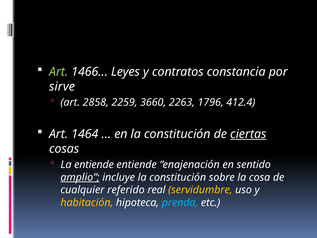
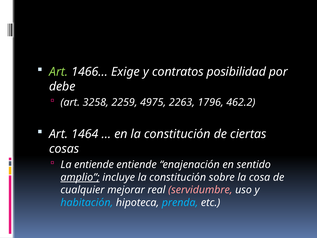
Leyes: Leyes -> Exige (125, 72)
constancia: constancia -> posibilidad (236, 72)
sirve: sirve -> debe (62, 86)
2858: 2858 -> 3258 (96, 102)
3660: 3660 -> 4975 (153, 102)
412.4: 412.4 -> 462.2 (241, 102)
ciertas underline: present -> none (248, 134)
referido: referido -> mejorar (126, 190)
servidumbre colour: yellow -> pink (200, 190)
habitación colour: yellow -> light blue (87, 202)
